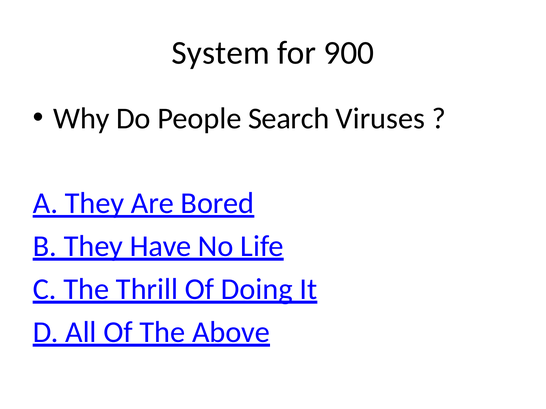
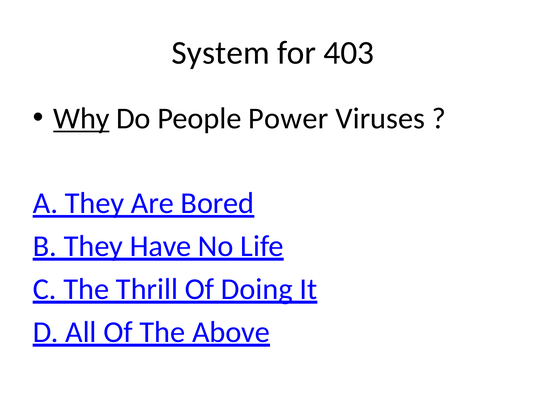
900: 900 -> 403 (349, 53)
Why underline: none -> present (81, 119)
Search: Search -> Power (288, 119)
